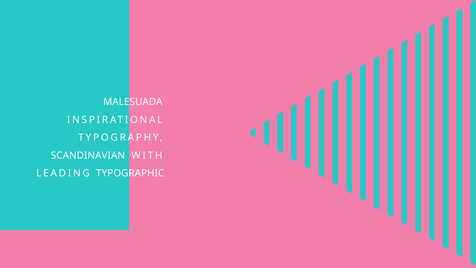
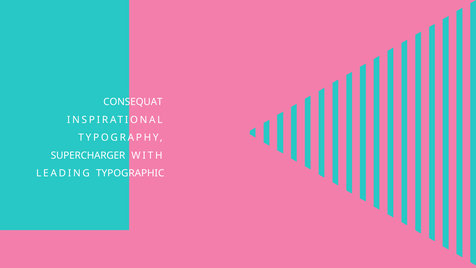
MALESUADA: MALESUADA -> CONSEQUAT (133, 102)
SCANDINAVIAN: SCANDINAVIAN -> SUPERCHARGER (88, 155)
